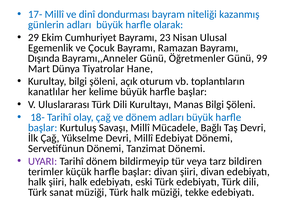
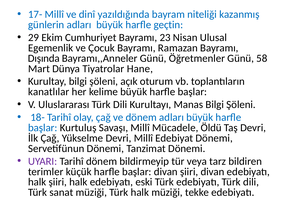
dondurması: dondurması -> yazıldığında (124, 14)
olarak: olarak -> geçtin (168, 25)
99: 99 -> 58 (262, 58)
Bağlı: Bağlı -> Öldü (211, 128)
